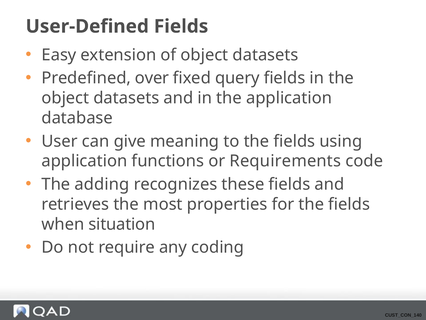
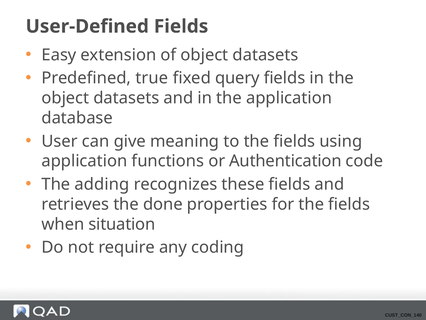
over: over -> true (152, 78)
Requirements: Requirements -> Authentication (285, 161)
most: most -> done (163, 204)
